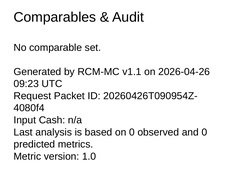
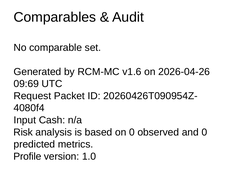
v1.1: v1.1 -> v1.6 (132, 72)
09:23: 09:23 -> 09:69 (26, 84)
Last: Last -> Risk (23, 132)
Metric: Metric -> Profile (27, 157)
